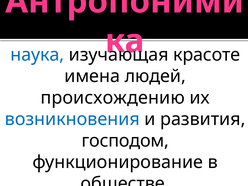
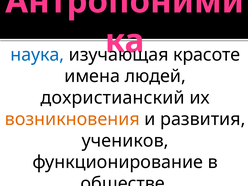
происхождению: происхождению -> дохристианский (113, 98)
возникновения colour: blue -> orange (72, 119)
господом: господом -> учеников (125, 141)
